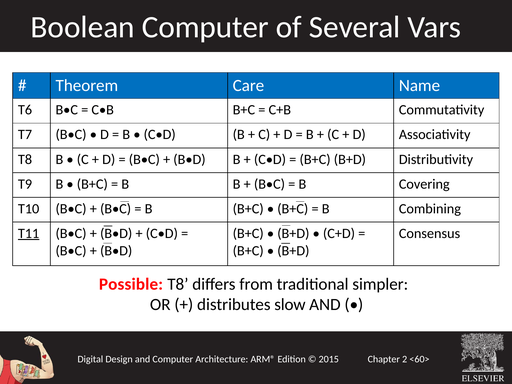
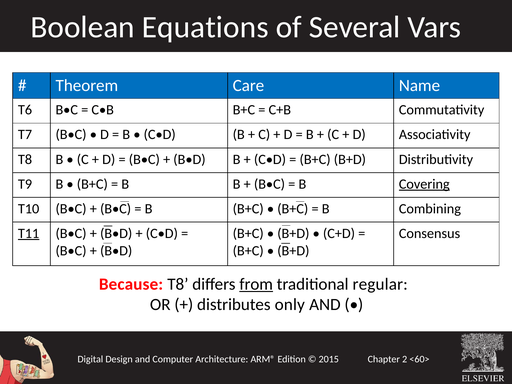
Boolean Computer: Computer -> Equations (205, 27)
Covering underline: none -> present (424, 184)
Possible: Possible -> Because (131, 284)
from underline: none -> present (256, 284)
simpler: simpler -> regular (380, 284)
slow: slow -> only (290, 305)
